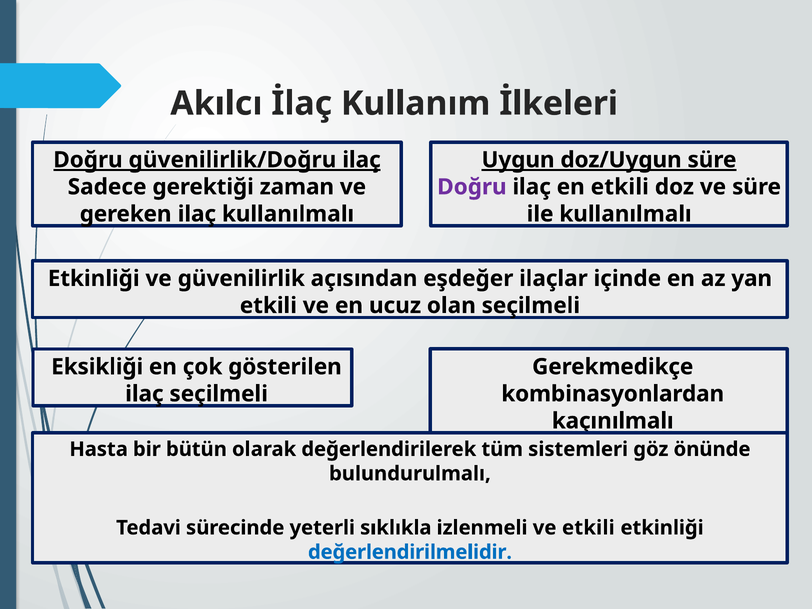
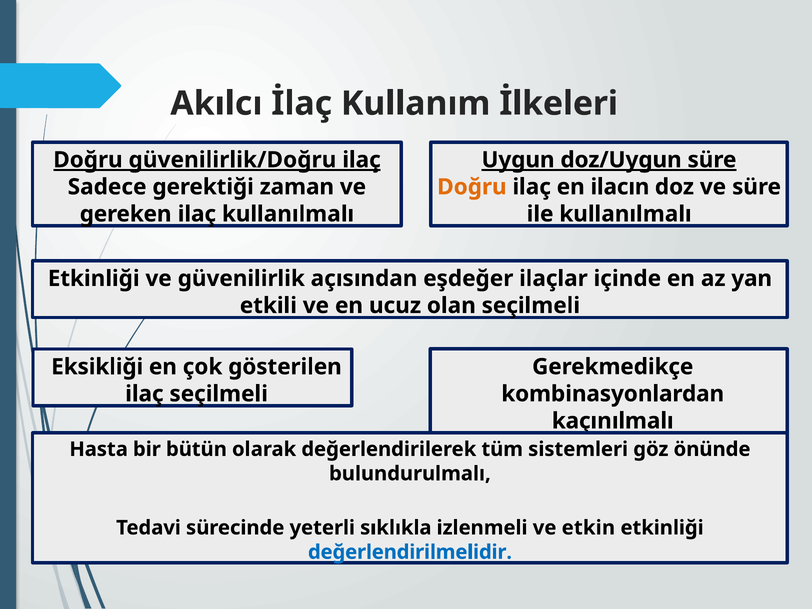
Doğru colour: purple -> orange (472, 187)
en etkili: etkili -> ilacın (620, 187)
ve etkili: etkili -> etkin (588, 528)
